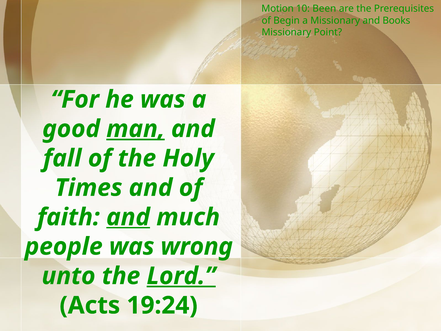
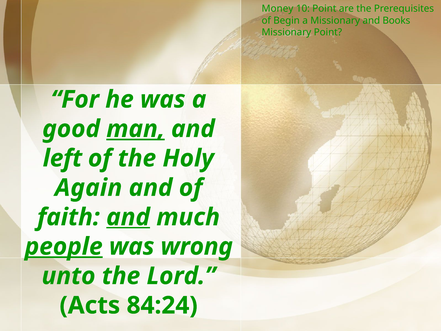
Motion: Motion -> Money (277, 9)
10 Been: Been -> Point (324, 9)
fall: fall -> left (62, 158)
Times: Times -> Again (89, 188)
people underline: none -> present (64, 246)
Lord underline: present -> none (181, 276)
19:24: 19:24 -> 84:24 (162, 305)
